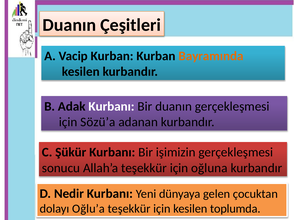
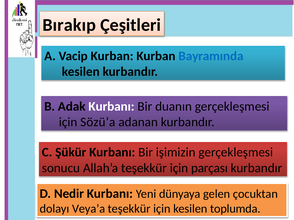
Duanın: Duanın -> Bırakıp (69, 25)
Bayramında colour: orange -> blue (211, 56)
oğluna: oğluna -> parçası (209, 168)
Oğlu’a: Oğlu’a -> Veya’a (89, 209)
